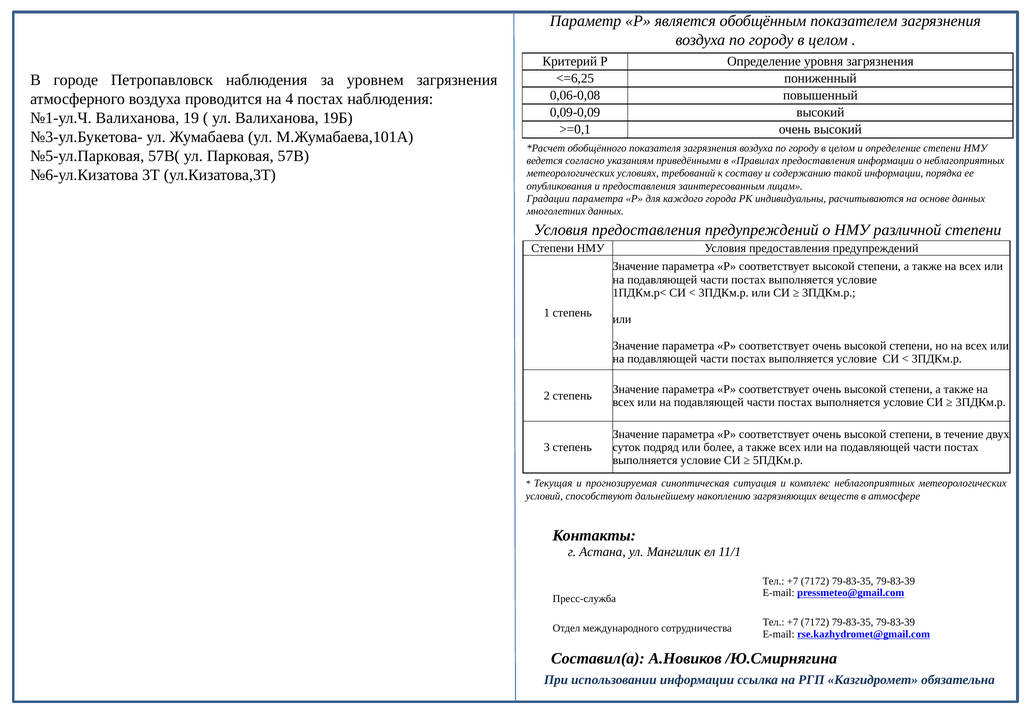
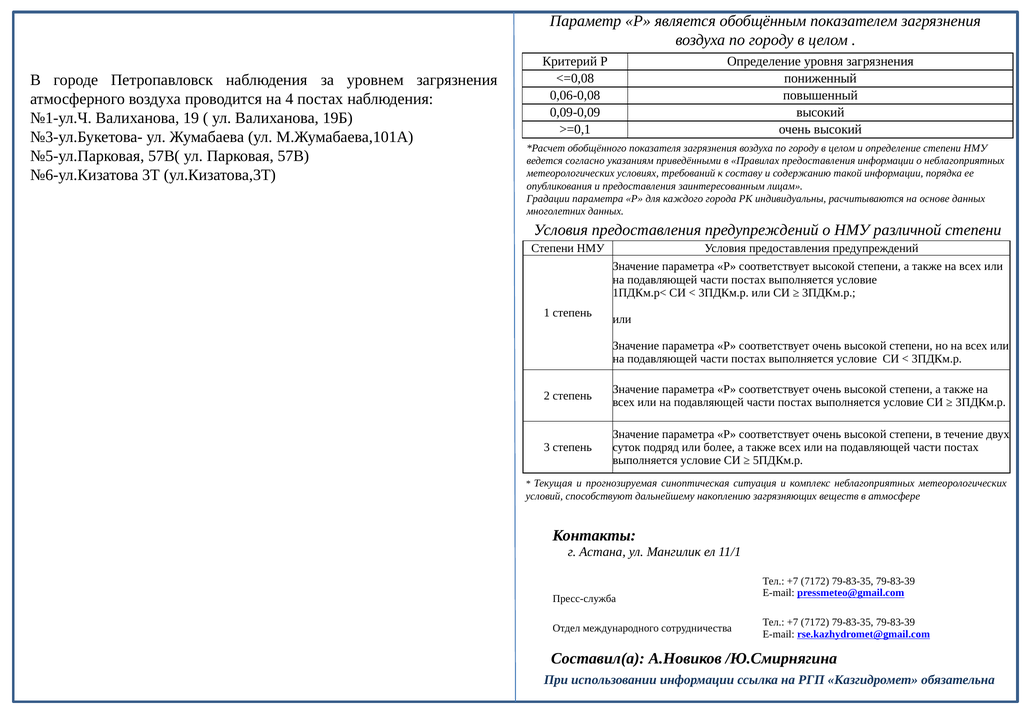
<=6,25: <=6,25 -> <=0,08 (575, 78)
